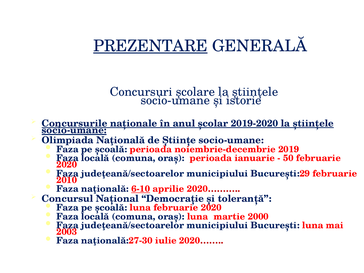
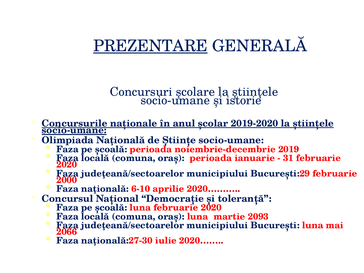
50: 50 -> 31 (288, 158)
2010: 2010 -> 2000 (67, 180)
6-10 underline: present -> none (141, 189)
2000: 2000 -> 2093 (258, 217)
2003: 2003 -> 2066 (67, 232)
